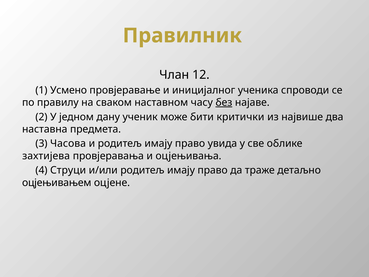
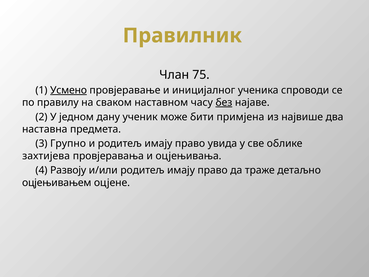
12: 12 -> 75 (201, 75)
Усмено underline: none -> present (69, 90)
критички: критички -> примјена (240, 117)
Часова: Часова -> Групно (68, 143)
Струци: Струци -> Развоју (68, 170)
